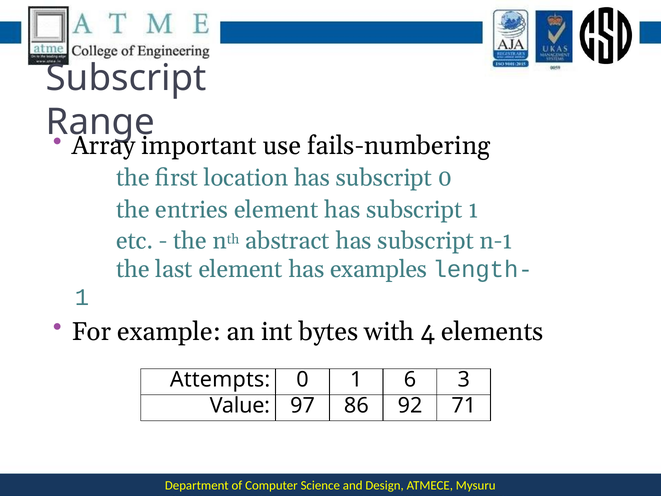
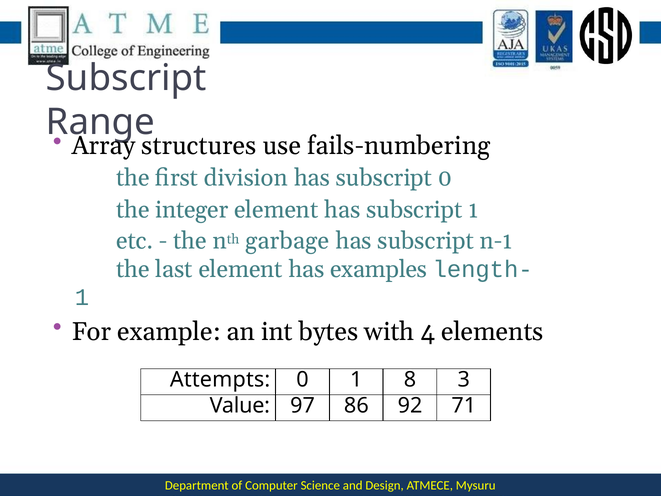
important: important -> structures (199, 146)
location: location -> division (246, 178)
entries: entries -> integer (192, 210)
abstract: abstract -> garbage (287, 241)
6: 6 -> 8 (410, 380)
